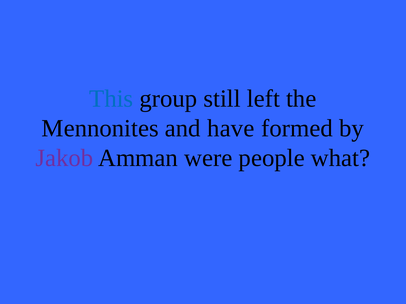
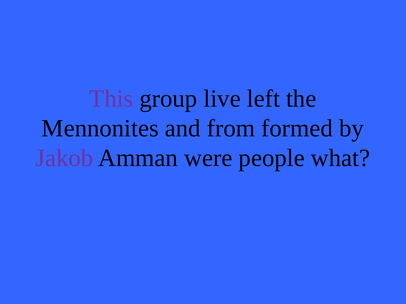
This colour: blue -> purple (111, 99)
still: still -> live (222, 99)
have: have -> from (231, 129)
